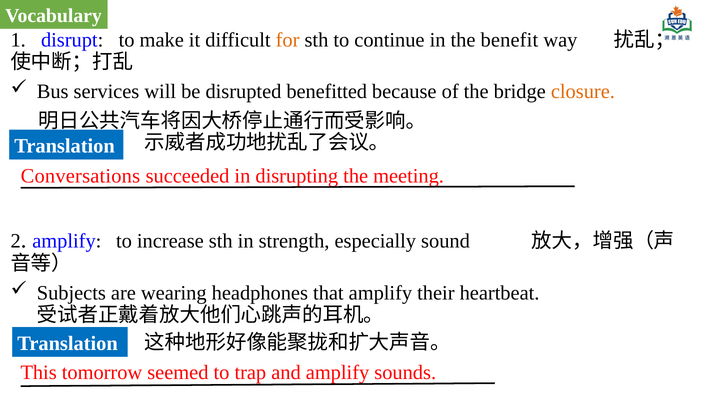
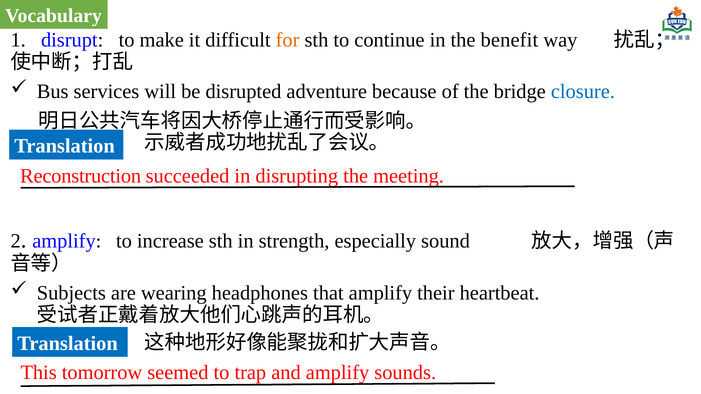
benefitted: benefitted -> adventure (327, 92)
closure colour: orange -> blue (583, 92)
Conversations: Conversations -> Reconstruction (81, 176)
